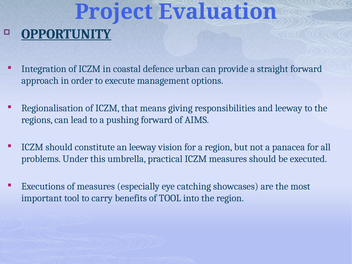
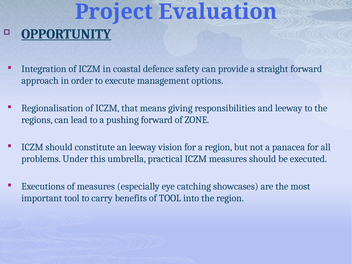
urban: urban -> safety (188, 69)
AIMS: AIMS -> ZONE (197, 120)
